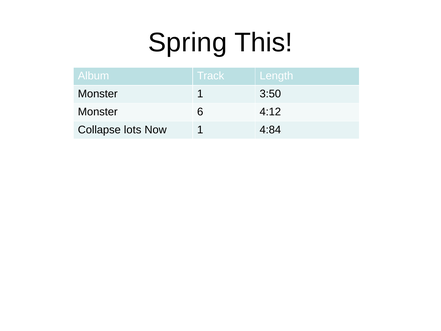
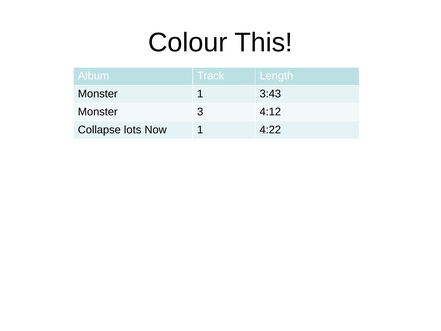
Spring: Spring -> Colour (188, 43)
3:50: 3:50 -> 3:43 (270, 94)
6: 6 -> 3 (200, 112)
4:84: 4:84 -> 4:22 (270, 130)
